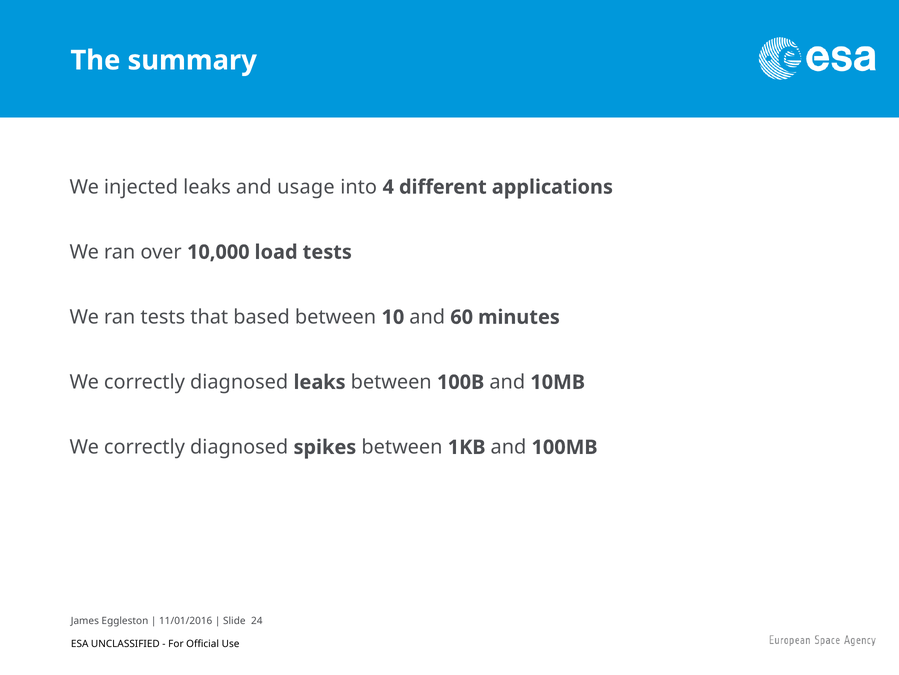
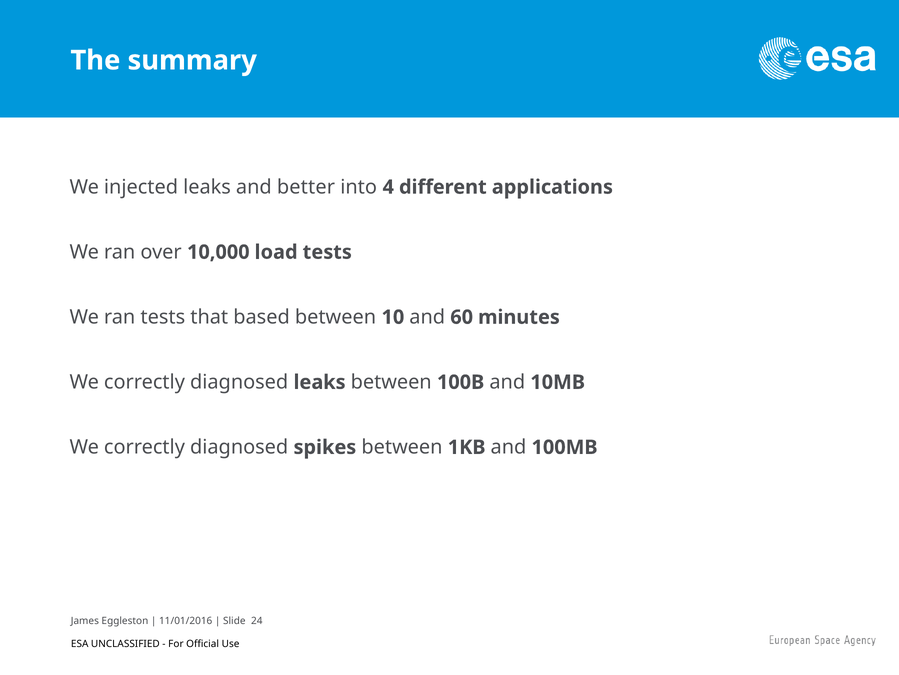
usage: usage -> better (306, 187)
